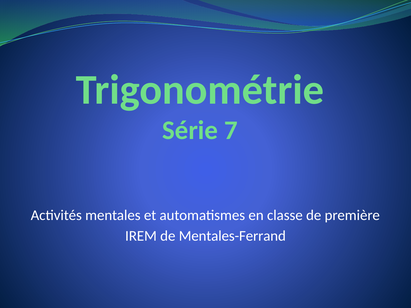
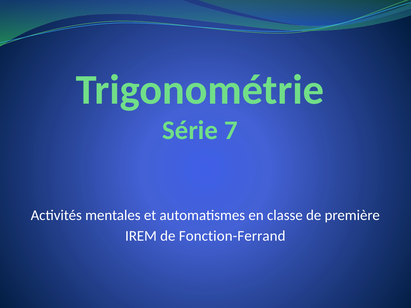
Mentales-Ferrand: Mentales-Ferrand -> Fonction-Ferrand (232, 236)
